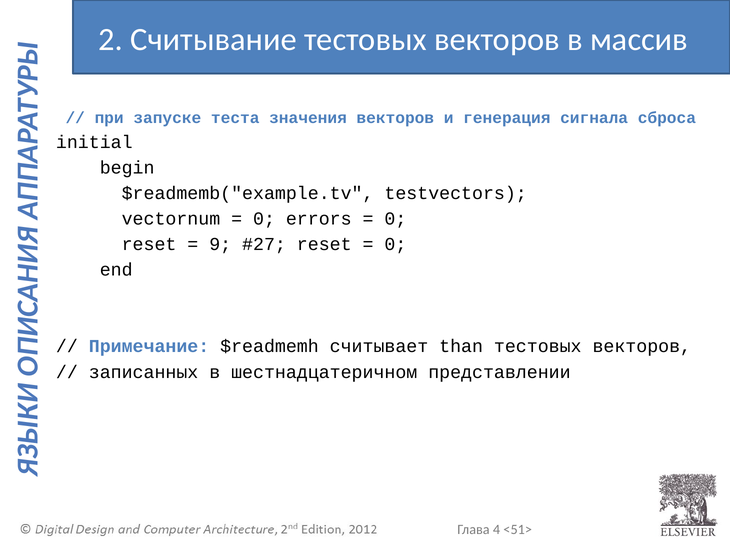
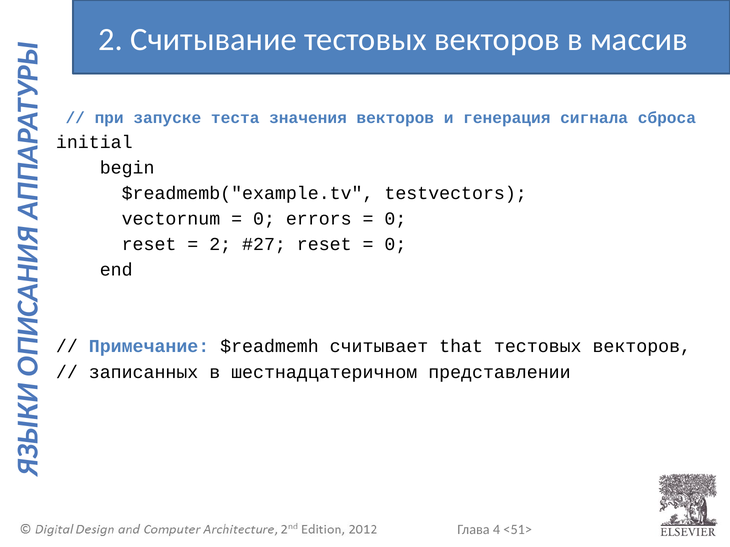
9: 9 -> 2 (220, 245)
than: than -> that (461, 347)
